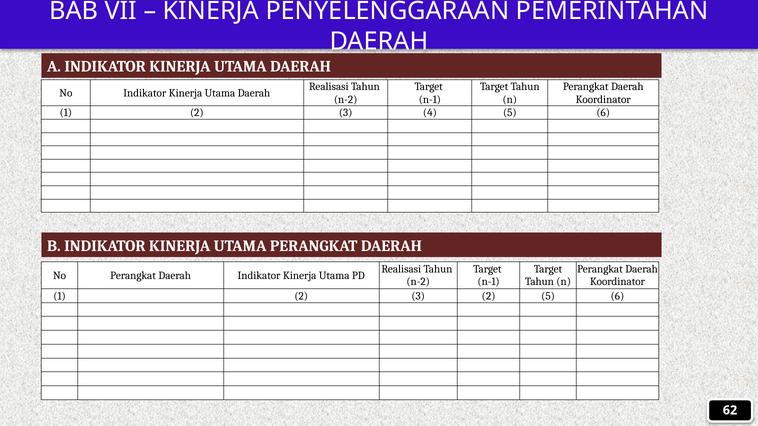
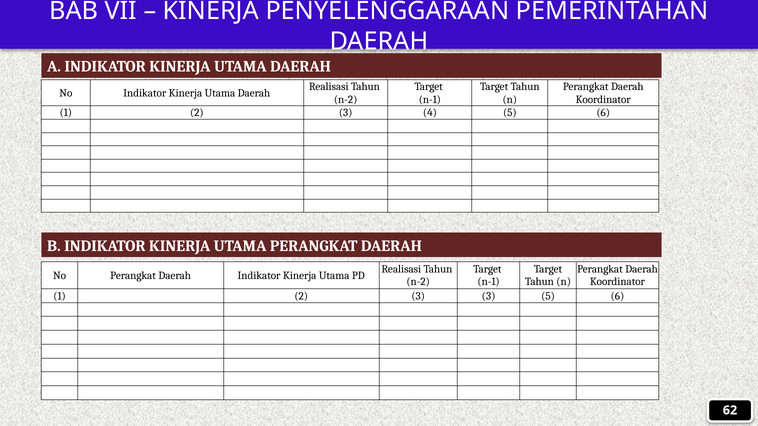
3 2: 2 -> 3 (489, 296)
